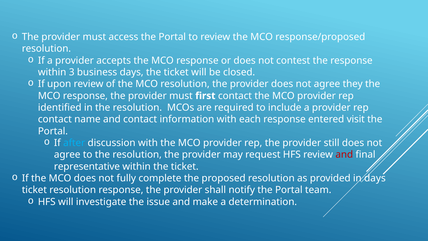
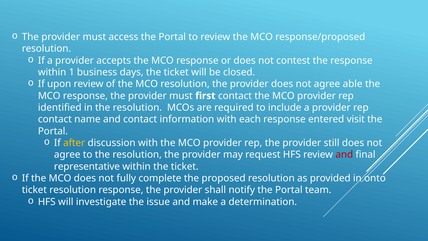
3: 3 -> 1 (72, 72)
they: they -> able (353, 84)
after colour: light blue -> yellow (74, 143)
in days: days -> onto (375, 178)
